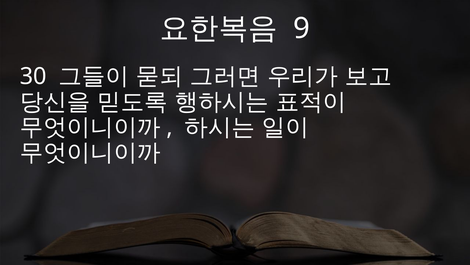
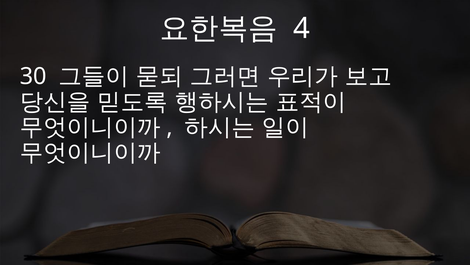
9: 9 -> 4 (302, 28)
